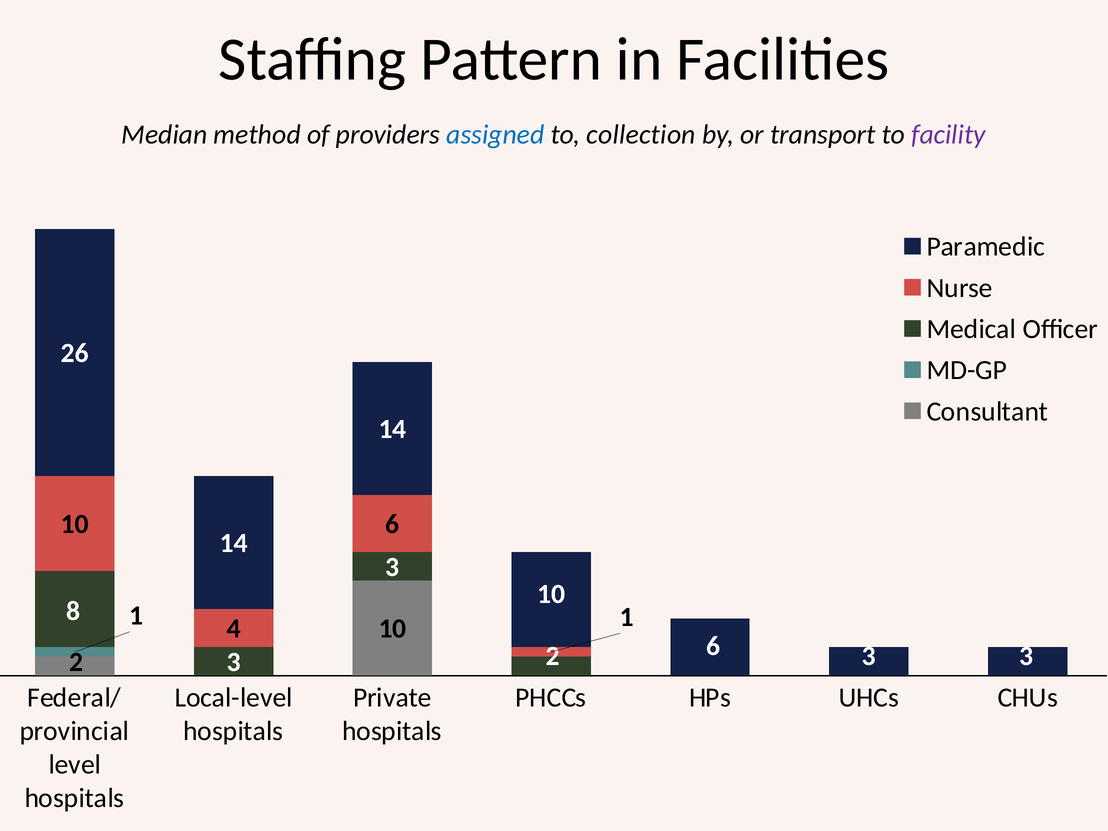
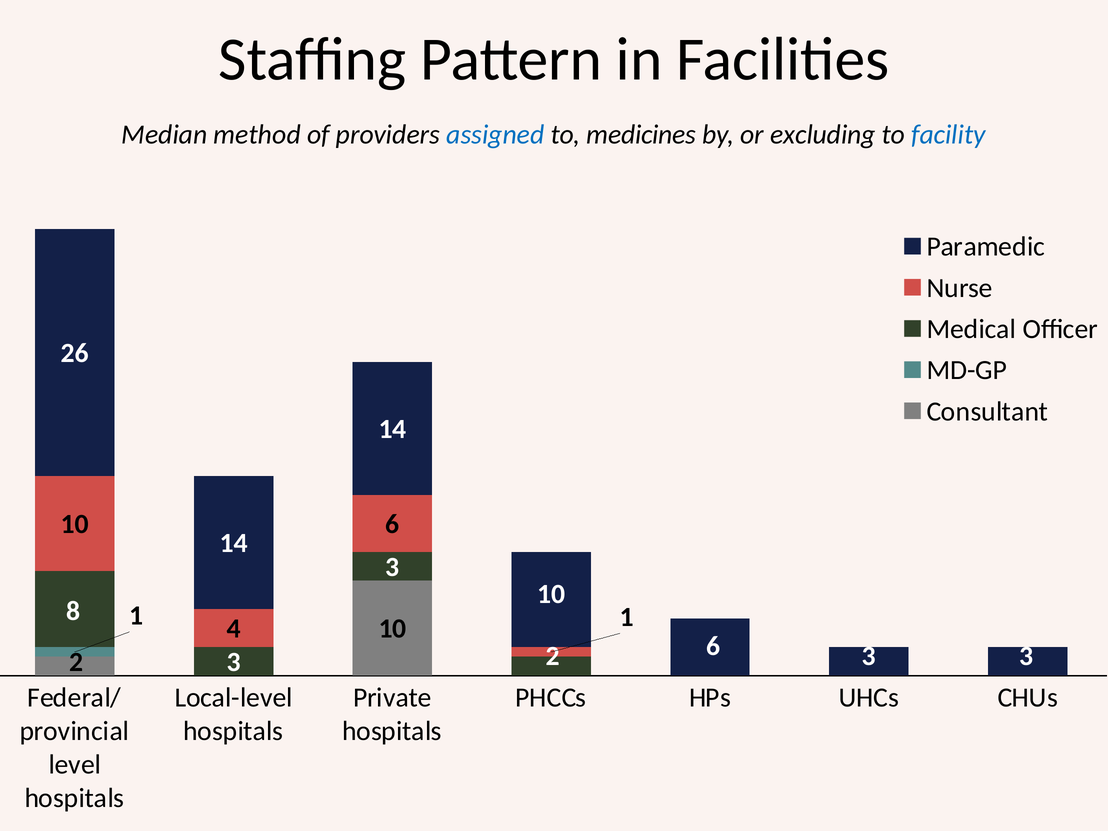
collection: collection -> medicines (641, 135)
transport: transport -> excluding (823, 135)
facility colour: purple -> blue (948, 135)
